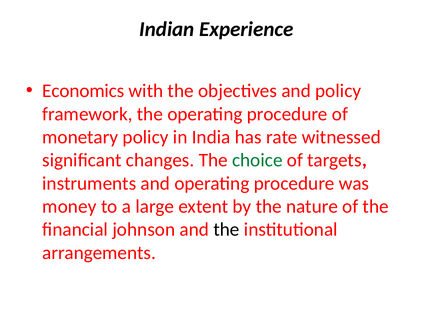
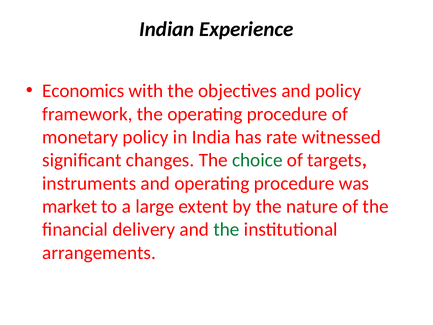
money: money -> market (70, 206)
johnson: johnson -> delivery (144, 229)
the colour: black -> green (226, 229)
